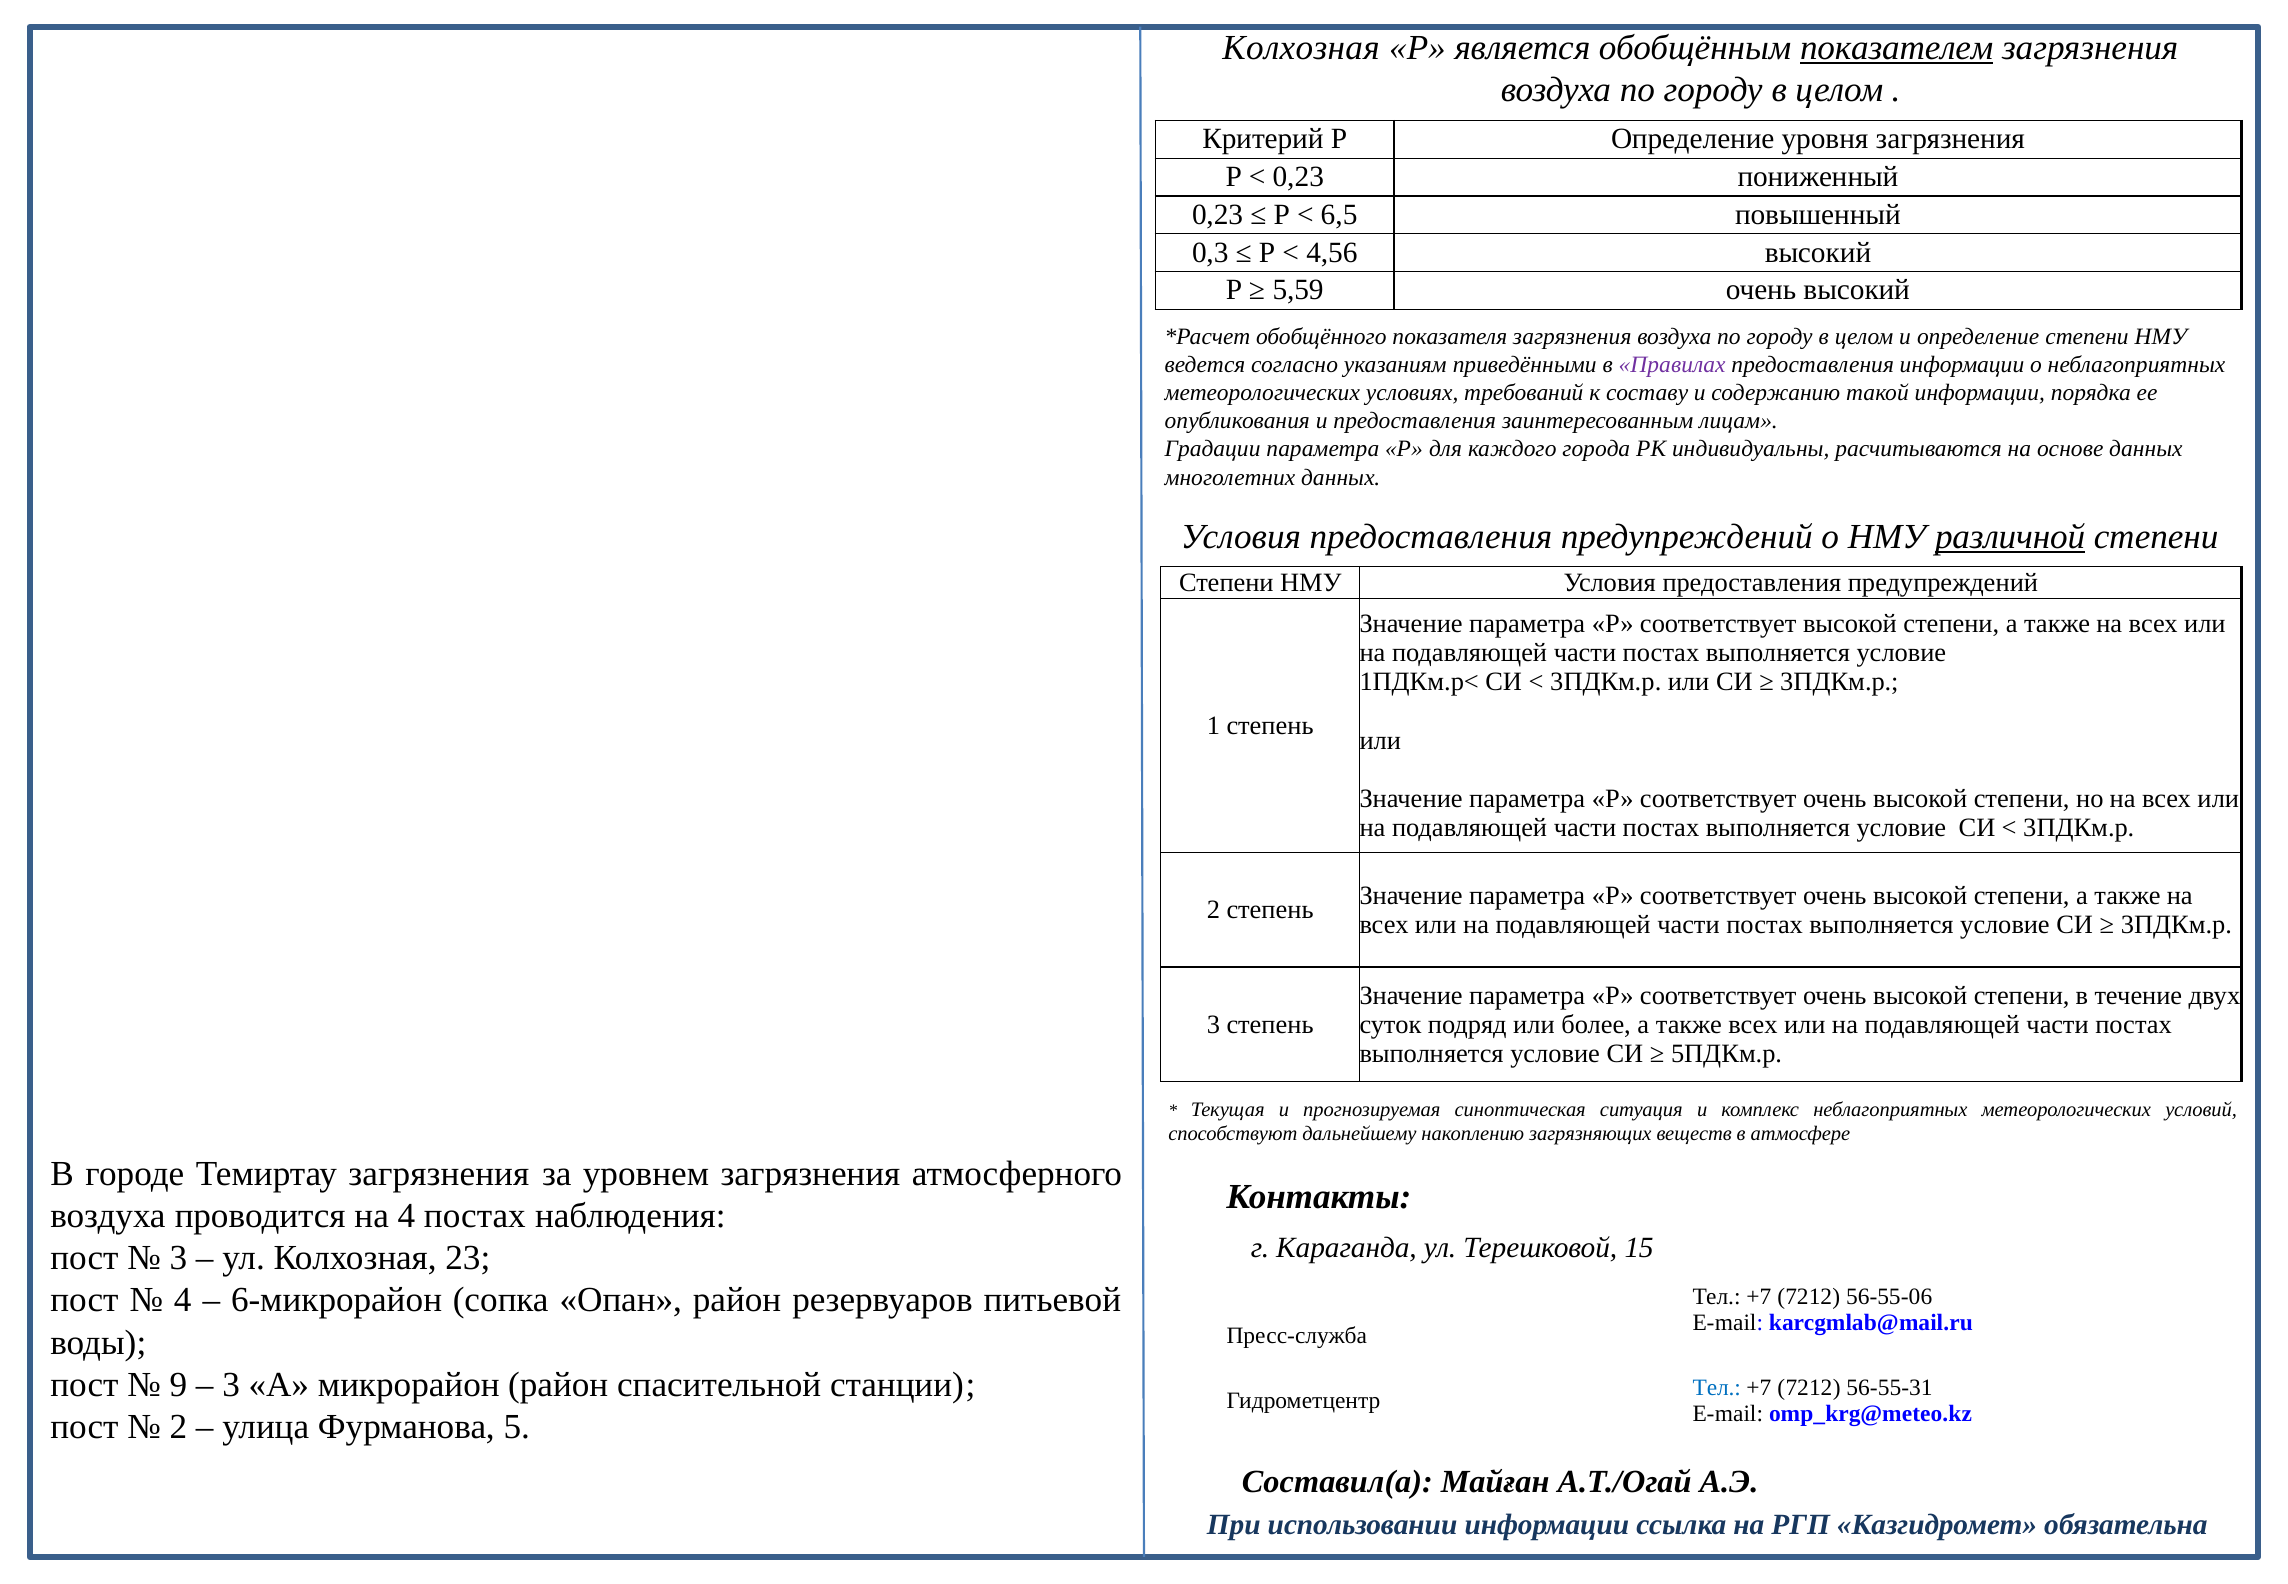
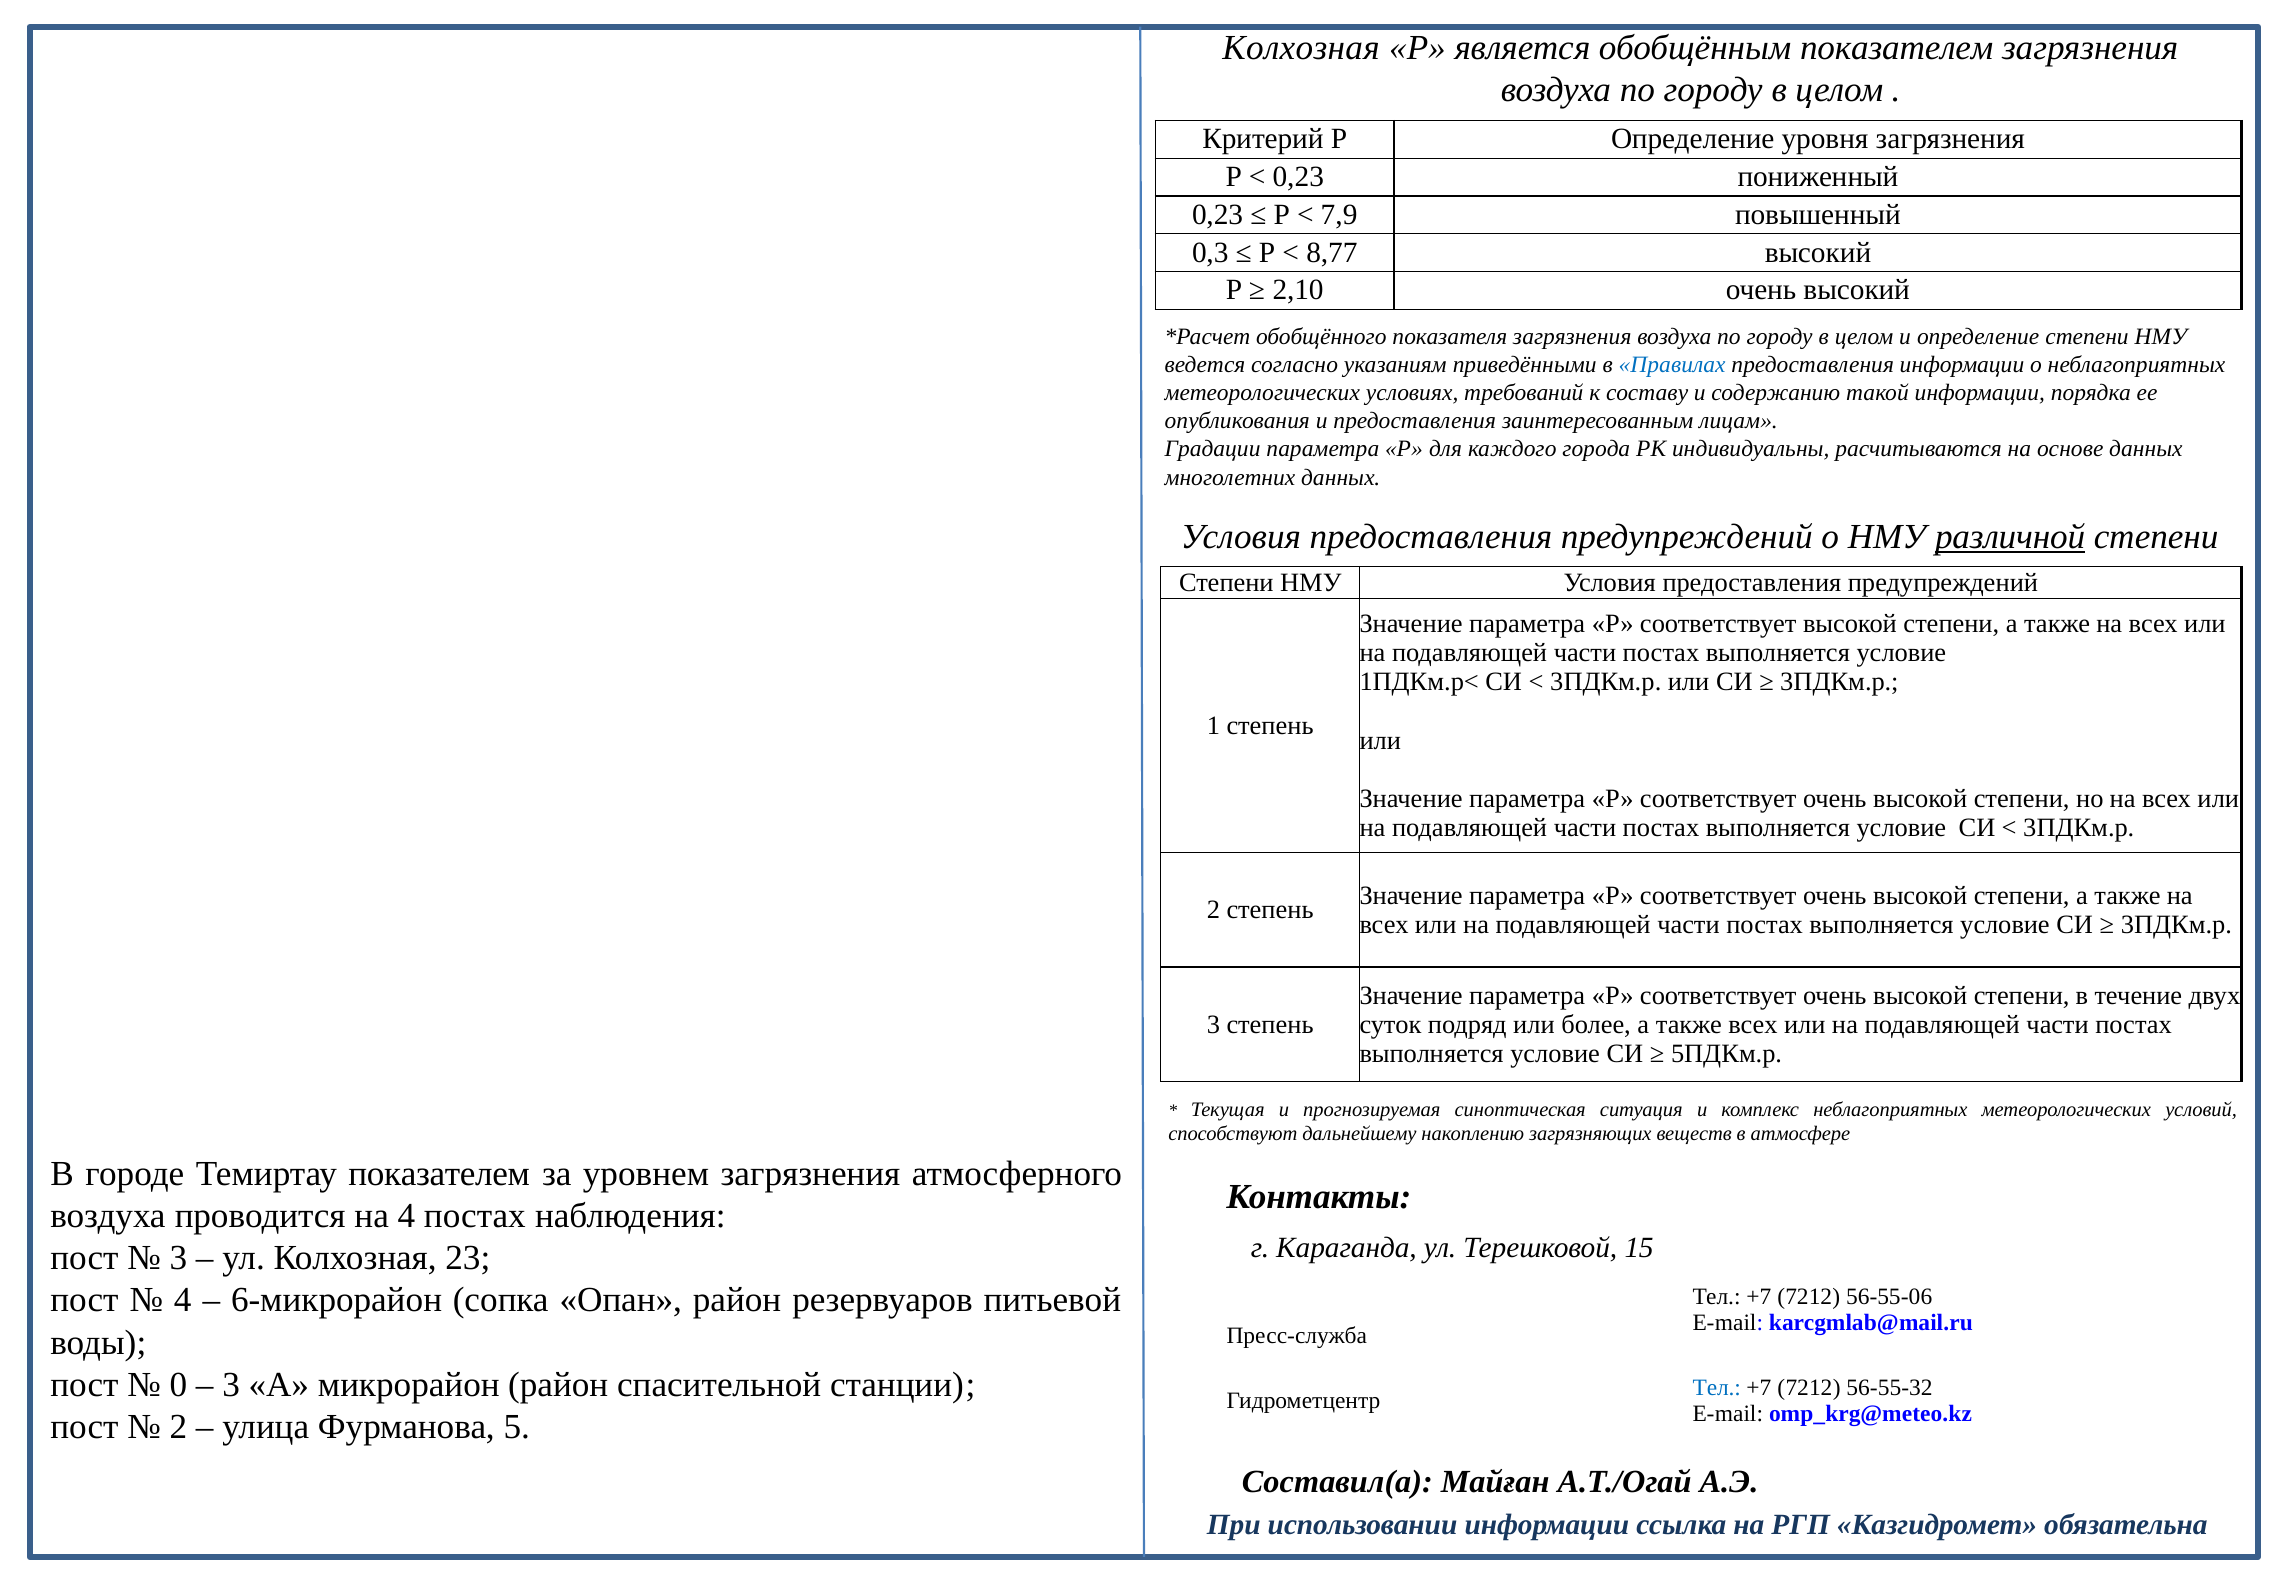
показателем underline: present -> none (1897, 48)
6,5: 6,5 -> 7,9 (1339, 215)
4,56: 4,56 -> 8,77 (1332, 252)
5,59: 5,59 -> 2,10 (1298, 290)
Правилах colour: purple -> blue (1672, 365)
Темиртау загрязнения: загрязнения -> показателем (439, 1173)
9: 9 -> 0 (178, 1385)
56-55-31: 56-55-31 -> 56-55-32 (1890, 1388)
